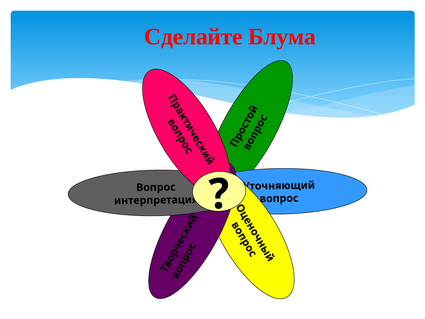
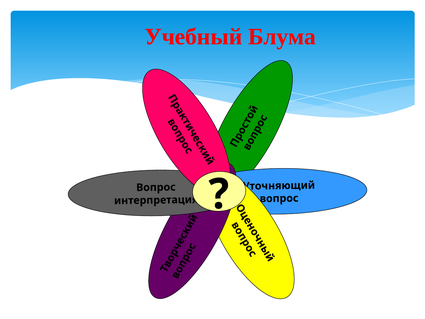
Сделайте: Сделайте -> Учебный (193, 37)
